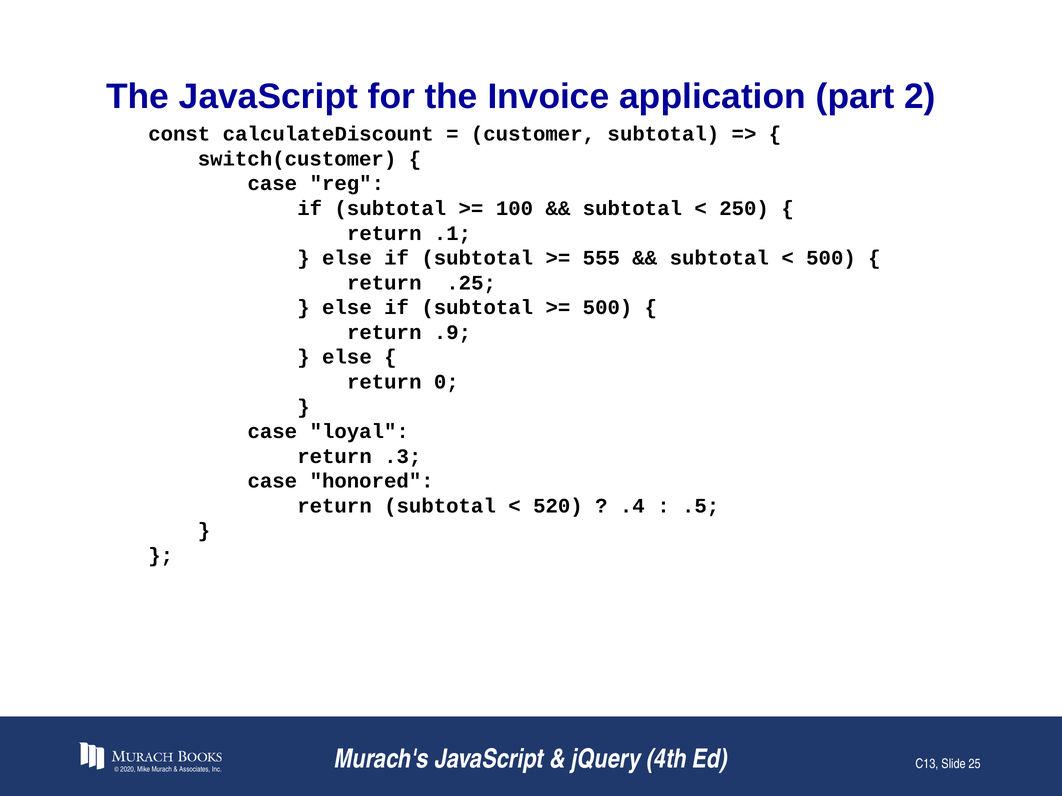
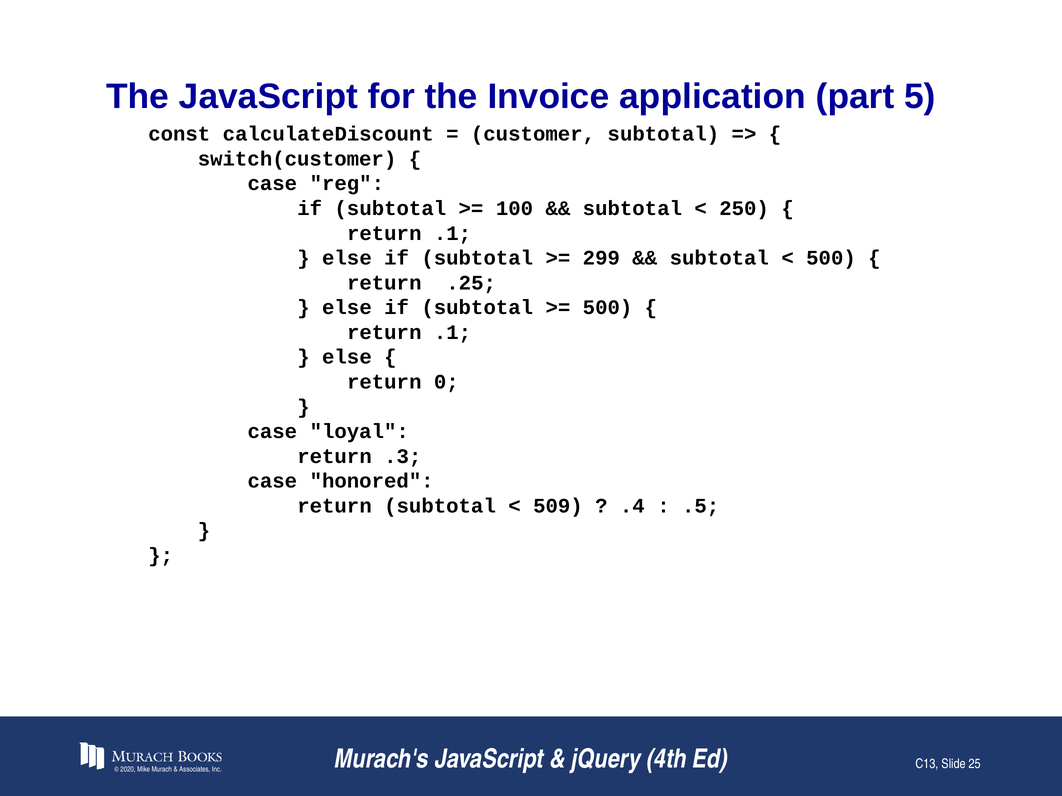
2: 2 -> 5 (920, 96)
555: 555 -> 299 (601, 258)
.9: .9 -> .1 (452, 333)
520: 520 -> 509 (558, 506)
